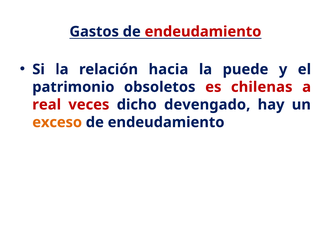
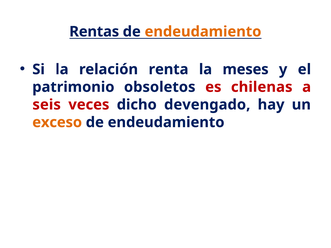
Gastos: Gastos -> Rentas (94, 32)
endeudamiento colour: red -> orange (203, 32)
hacia: hacia -> renta (168, 69)
puede: puede -> meses (246, 69)
real: real -> seis (47, 105)
